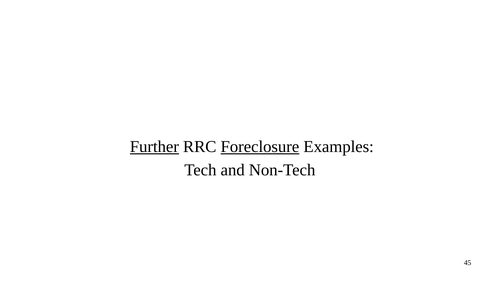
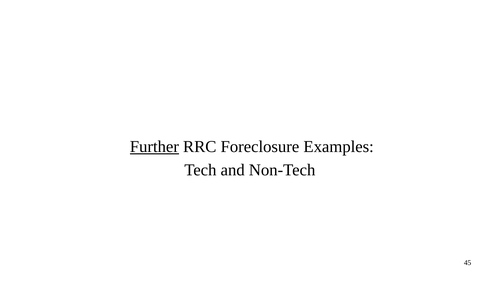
Foreclosure underline: present -> none (260, 147)
